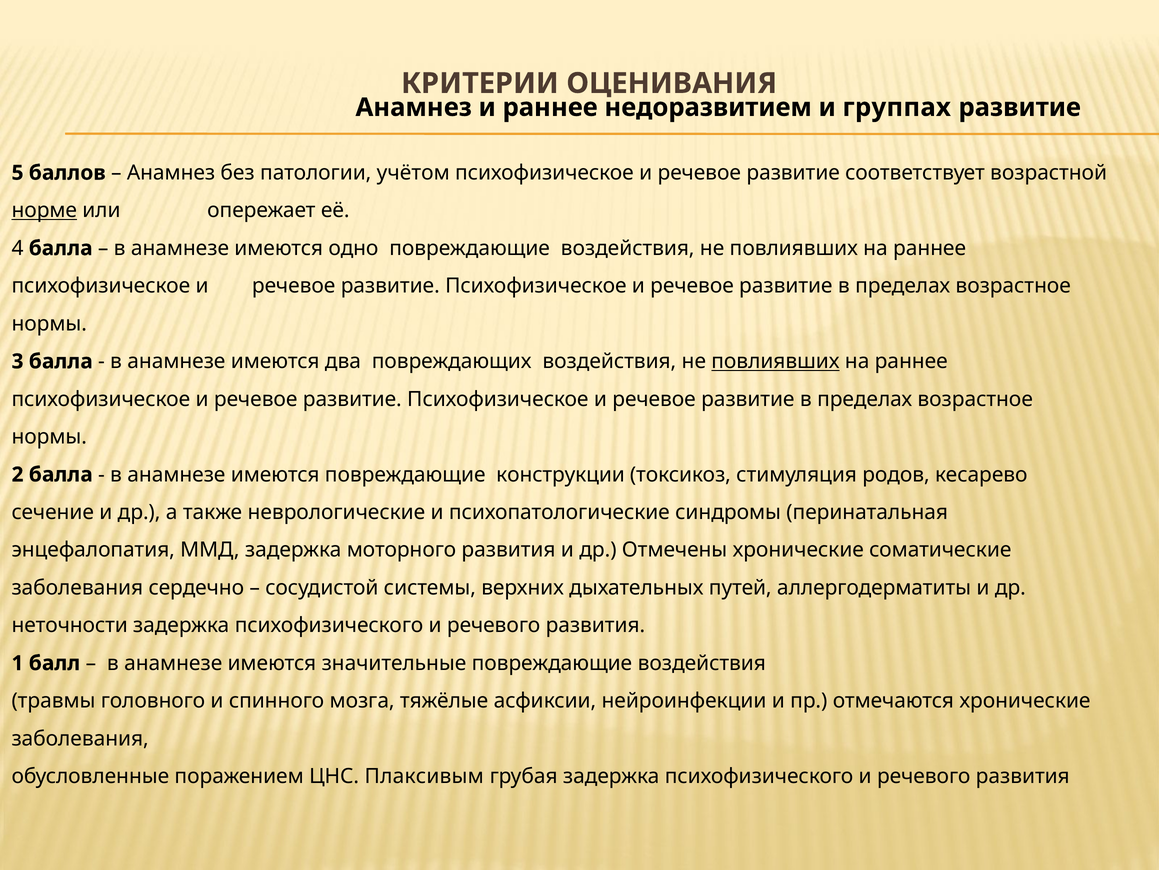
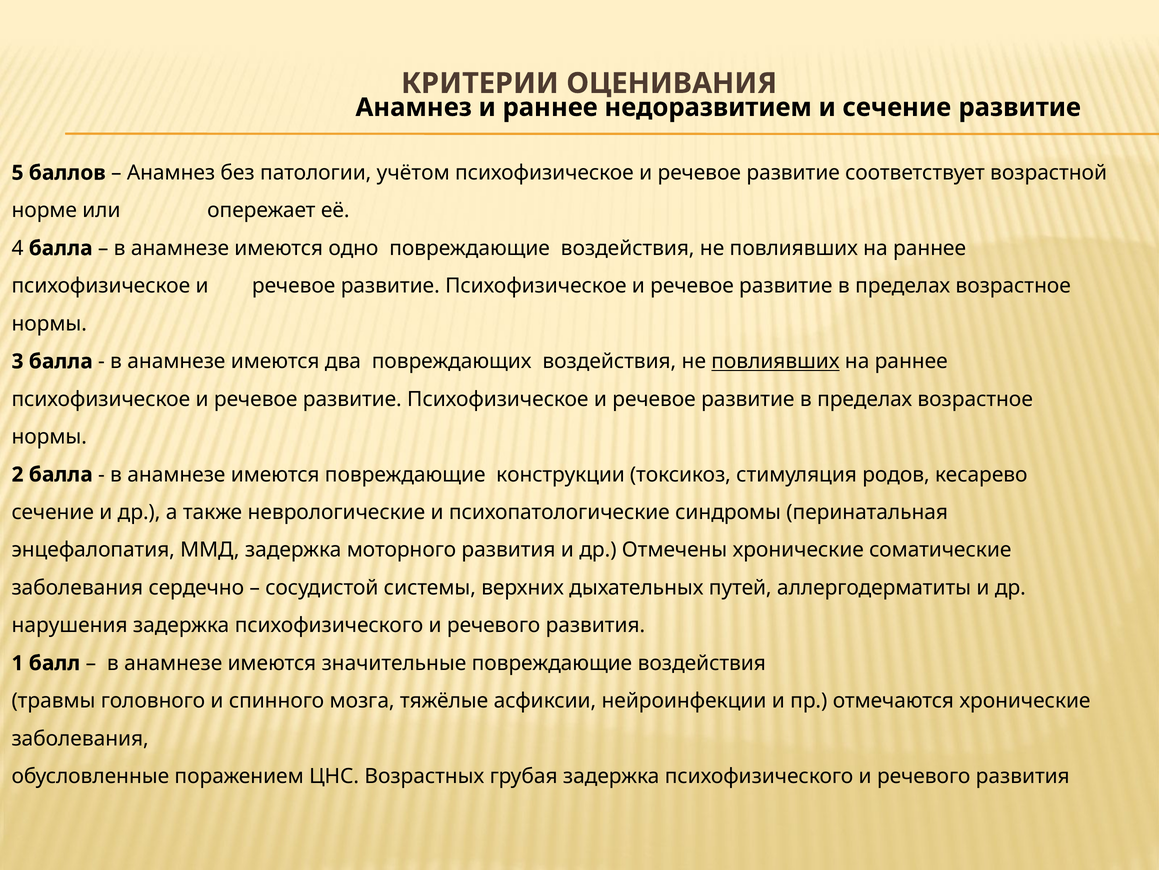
и группах: группах -> сечение (897, 107)
норме underline: present -> none (44, 210)
неточности: неточности -> нарушения (70, 625)
Плаксивым: Плаксивым -> Возрастных (424, 776)
